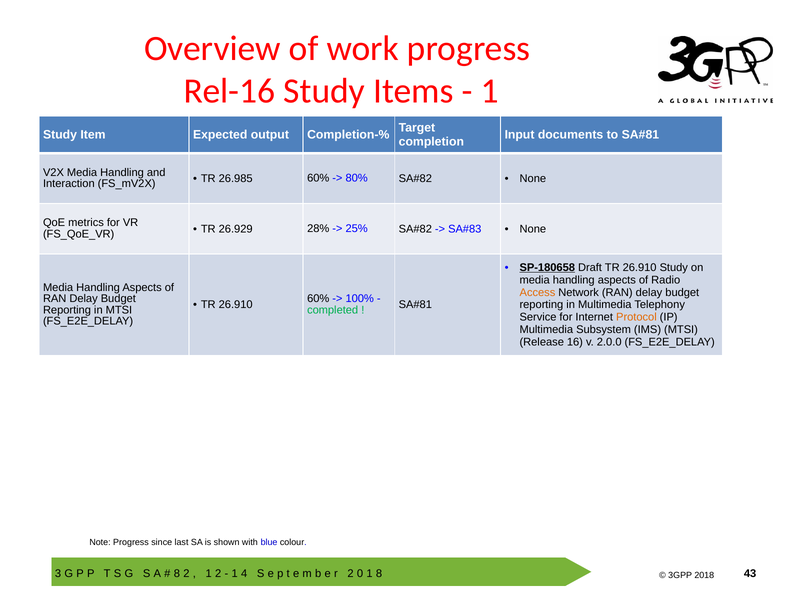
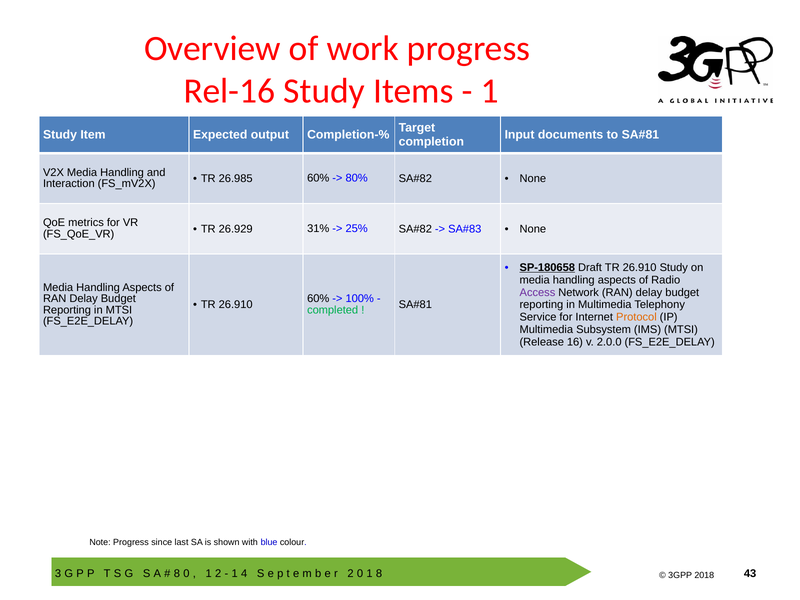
28%: 28% -> 31% (318, 228)
Access colour: orange -> purple (537, 292)
2: 2 -> 0 (186, 574)
